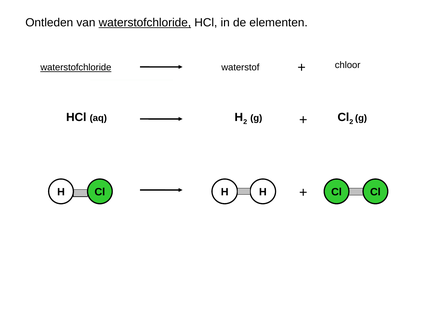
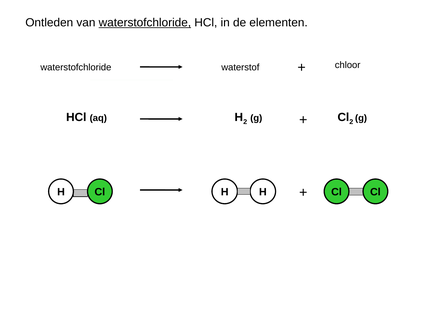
waterstofchloride underline: present -> none (76, 68)
